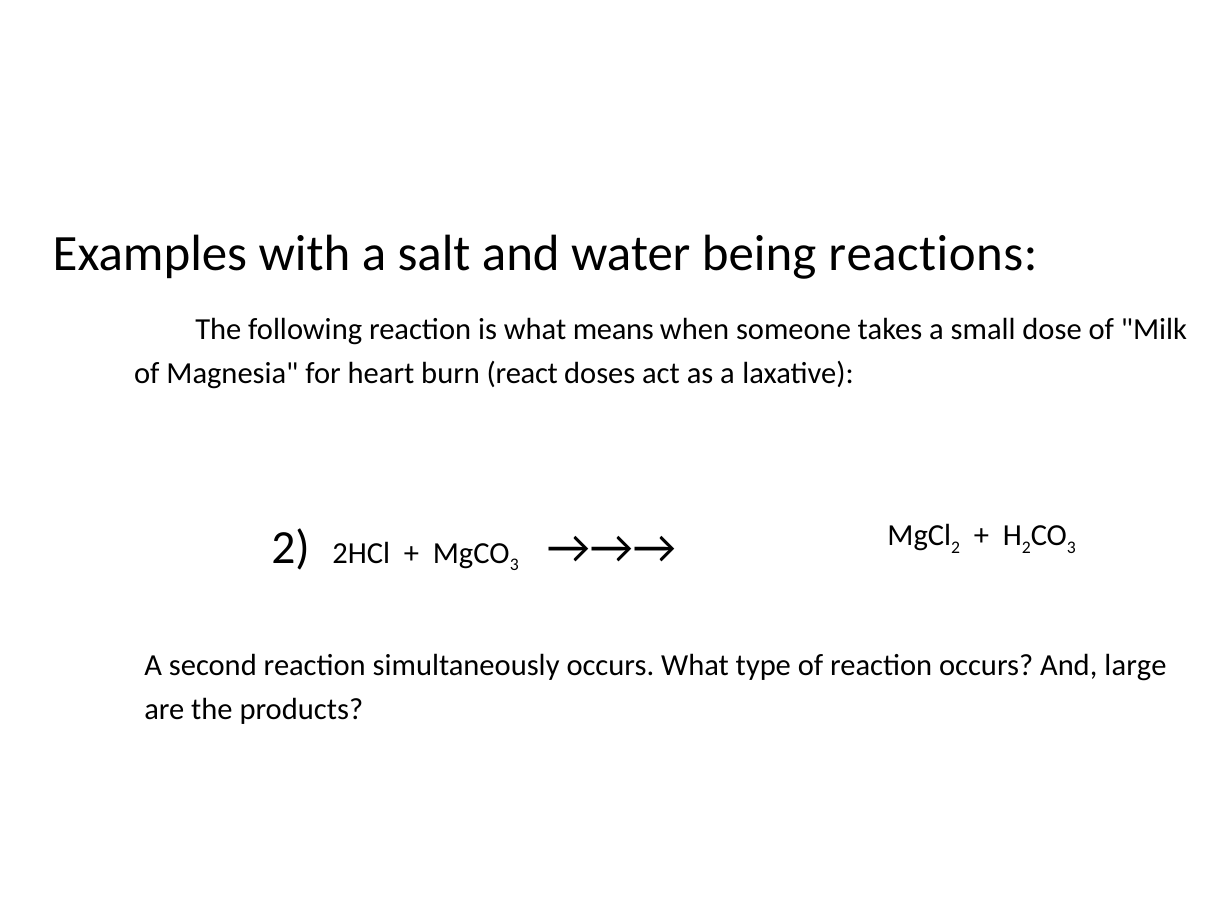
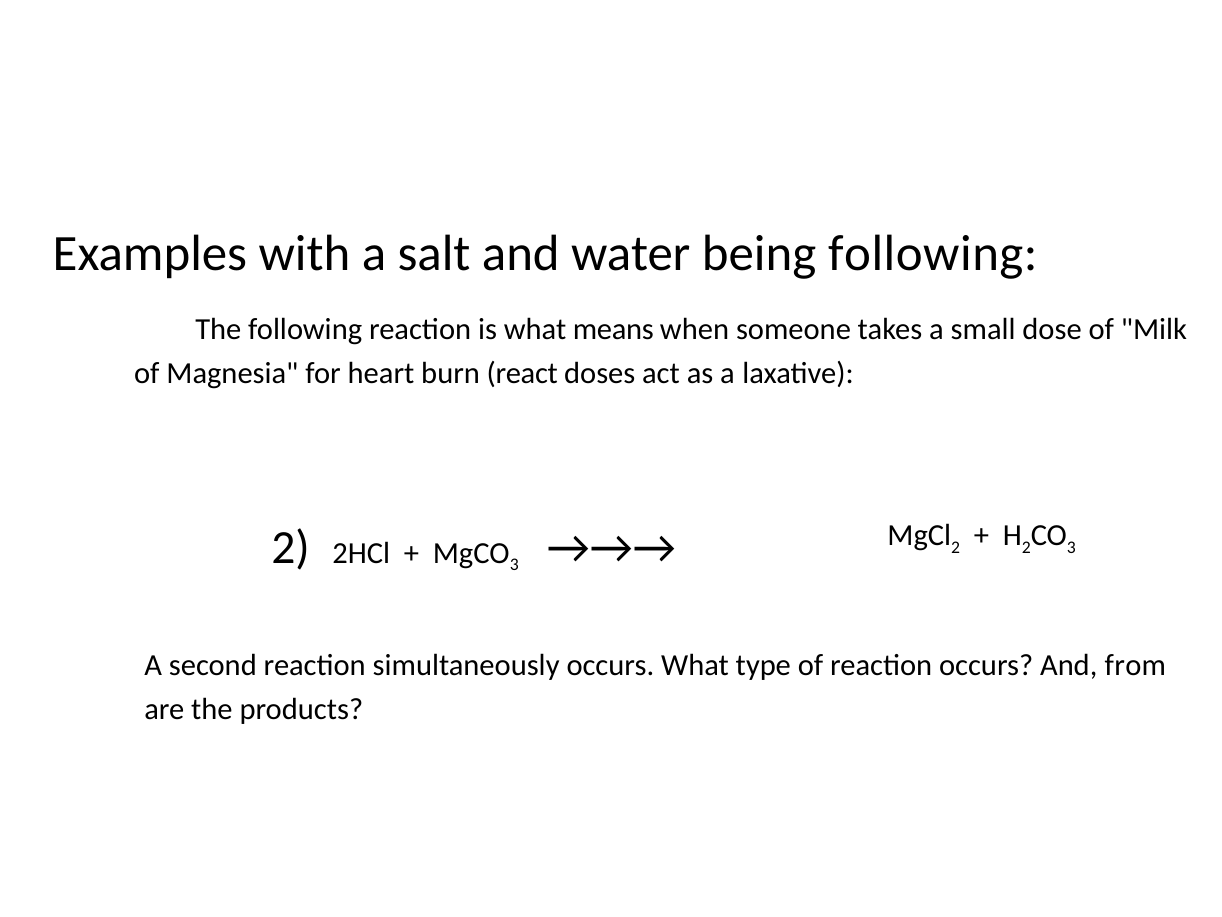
being reactions: reactions -> following (933, 254)
large: large -> from (1135, 665)
